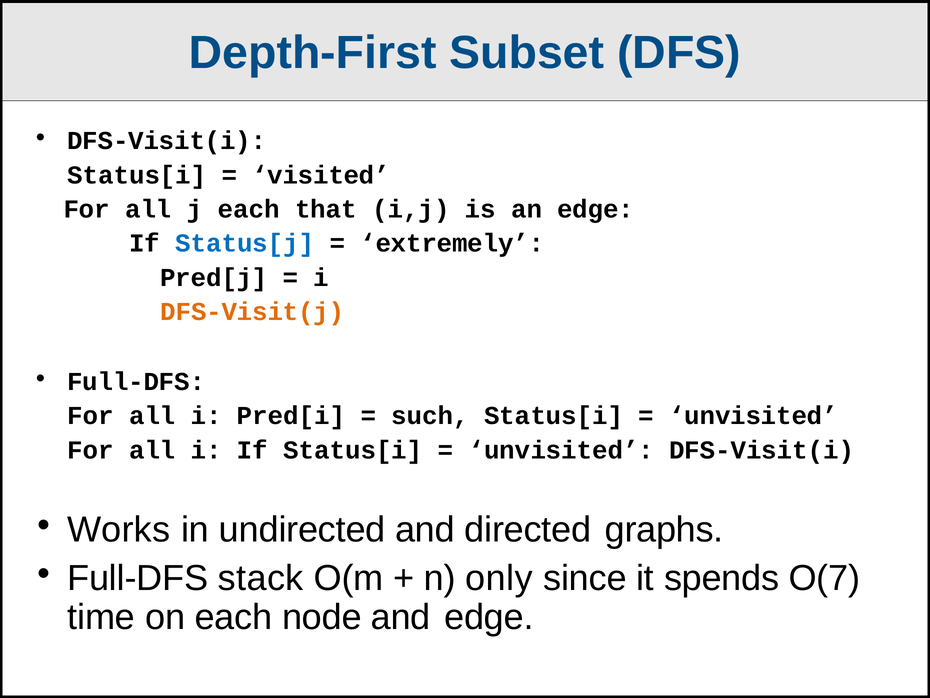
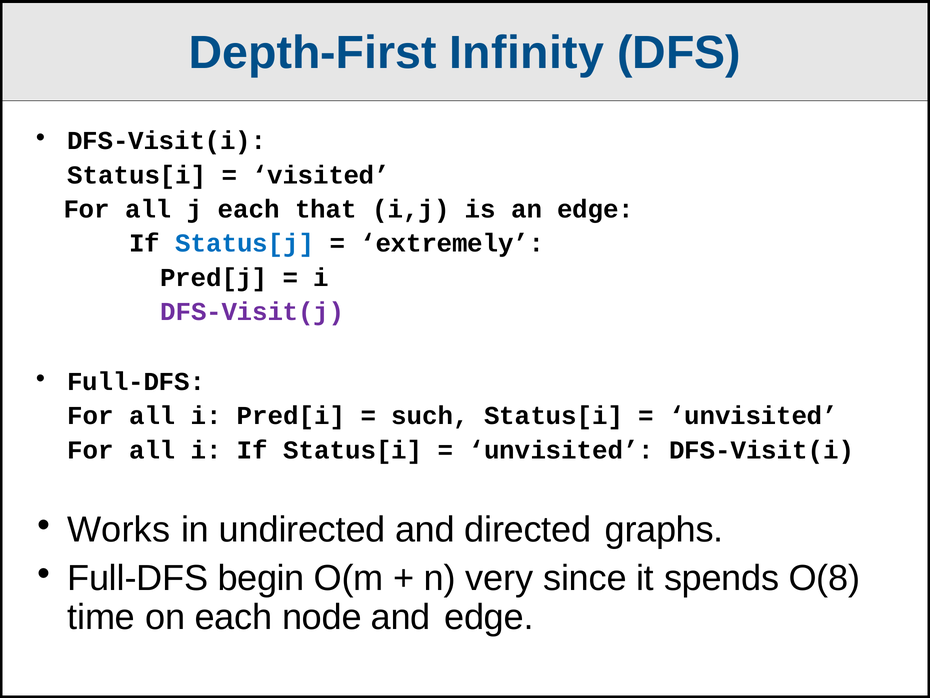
Subset: Subset -> Infinity (527, 53)
DFS-Visit(j colour: orange -> purple (252, 312)
stack: stack -> begin (261, 578)
only: only -> very (499, 578)
O(7: O(7 -> O(8 (824, 578)
